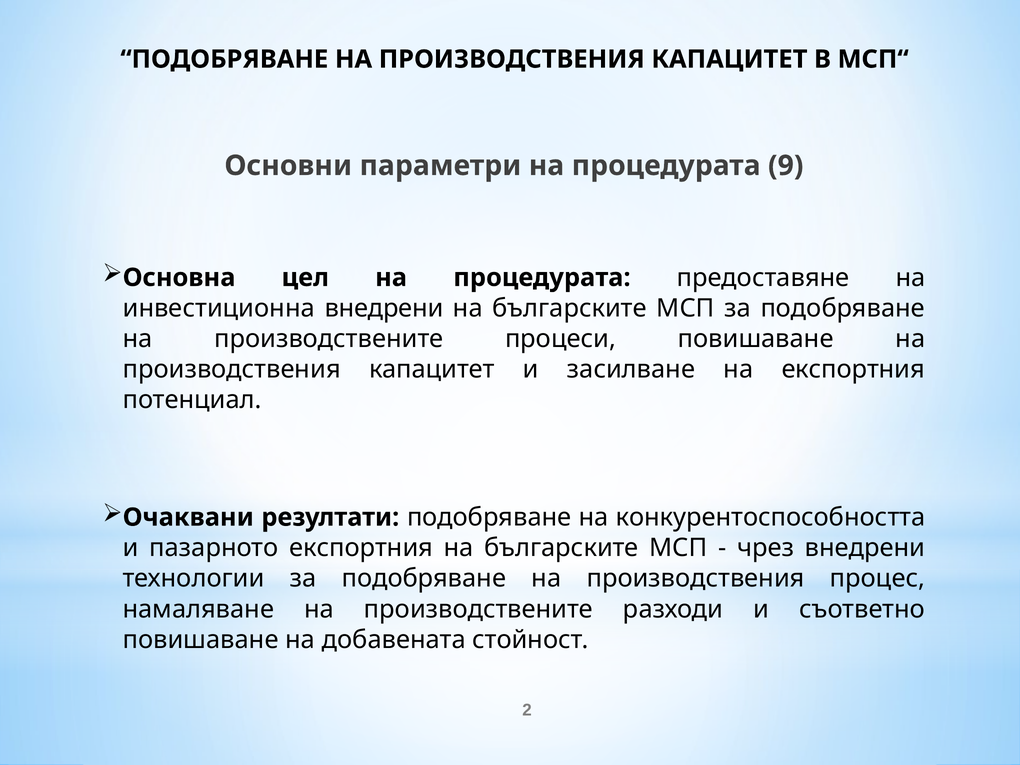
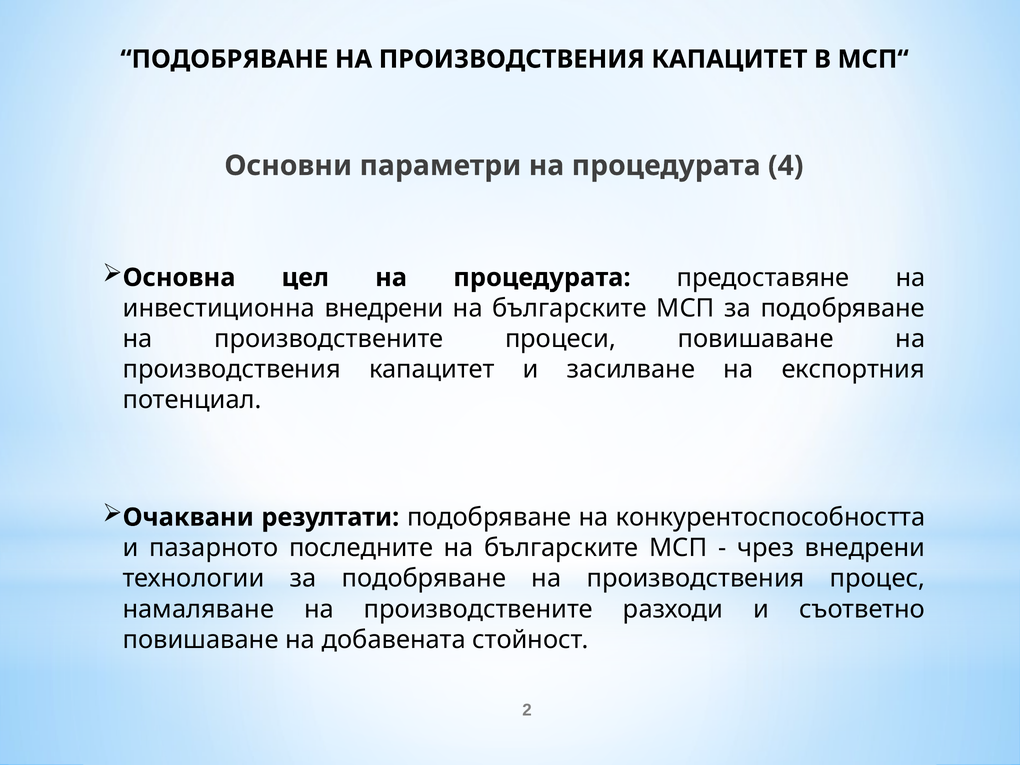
9: 9 -> 4 (786, 166)
пазарното експортния: експортния -> последните (361, 548)
